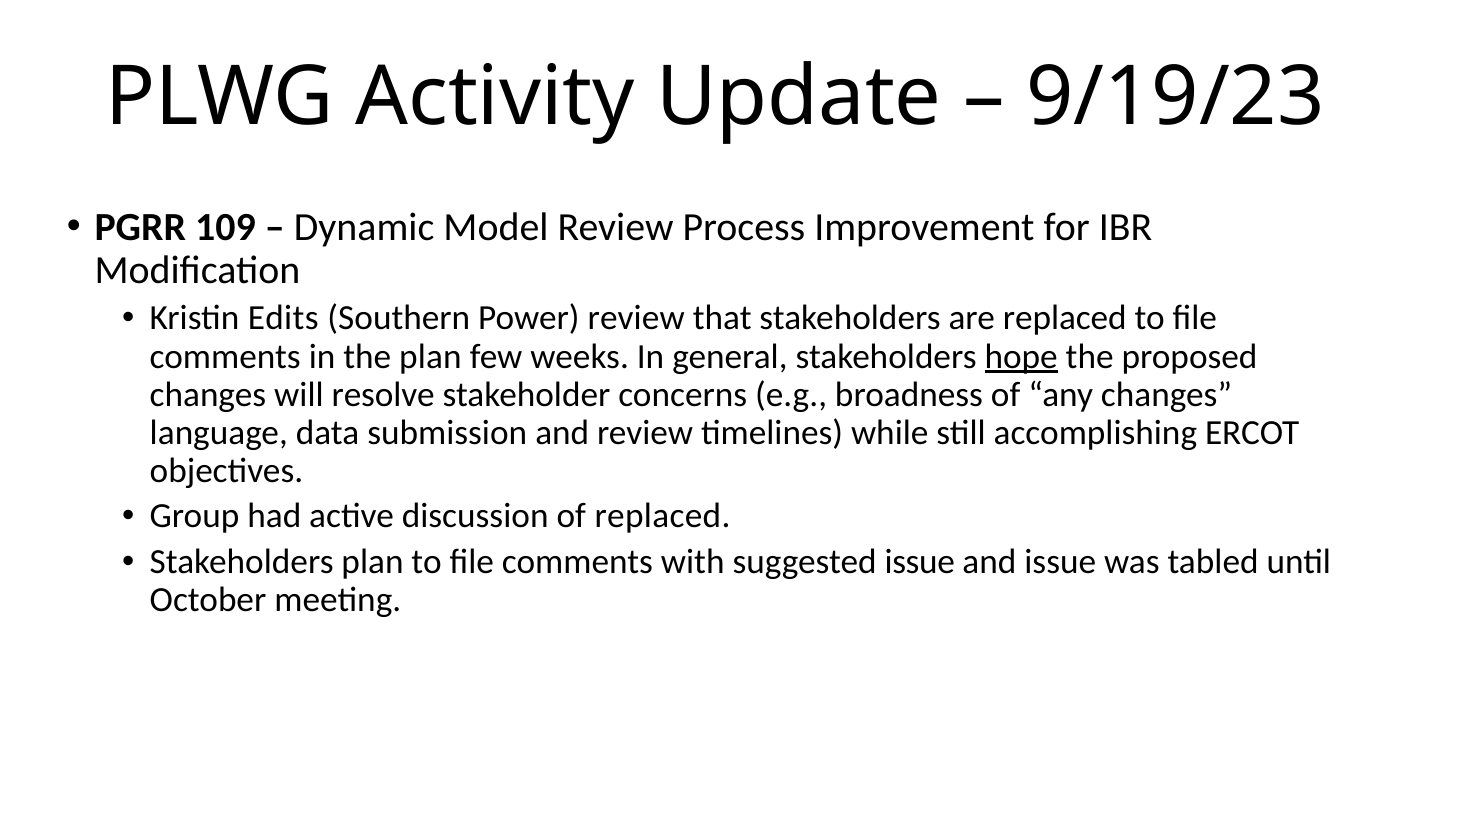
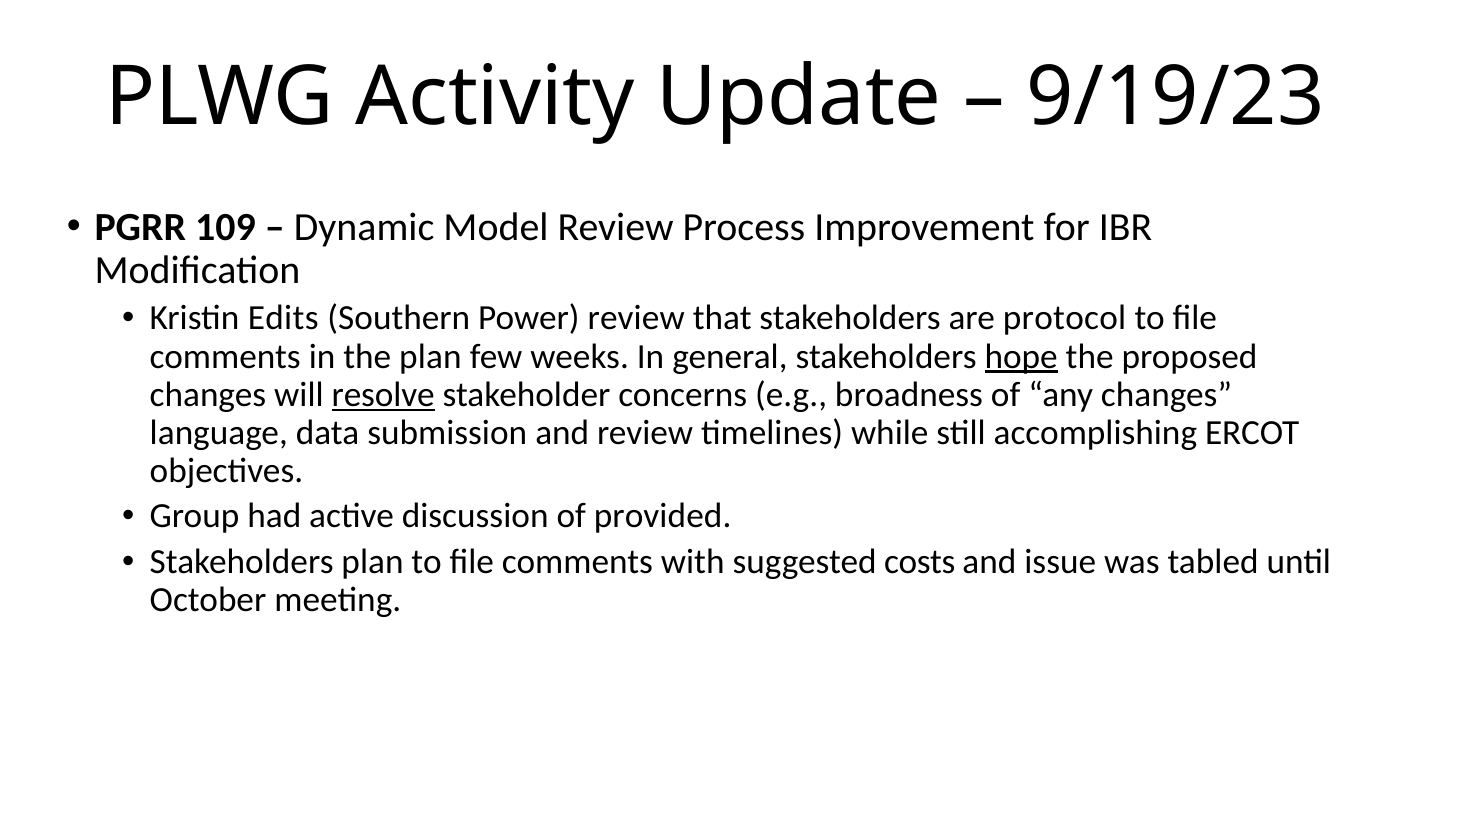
are replaced: replaced -> protocol (1065, 319)
resolve underline: none -> present (383, 395)
of replaced: replaced -> provided (663, 517)
suggested issue: issue -> costs (920, 562)
